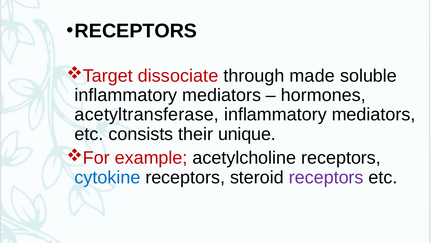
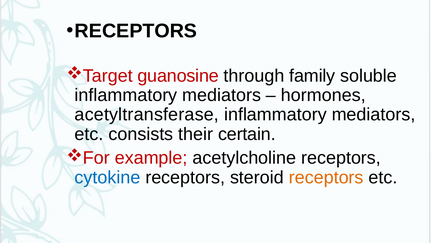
dissociate: dissociate -> guanosine (178, 76)
made: made -> family (312, 76)
unique: unique -> certain (247, 134)
receptors colour: purple -> orange (326, 177)
